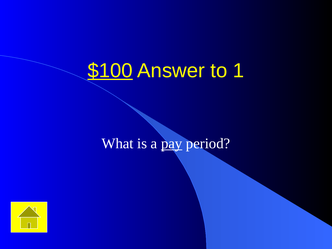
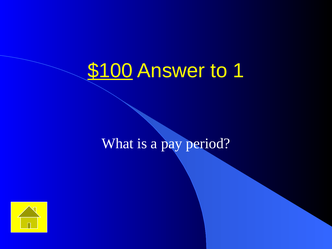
pay underline: present -> none (172, 144)
